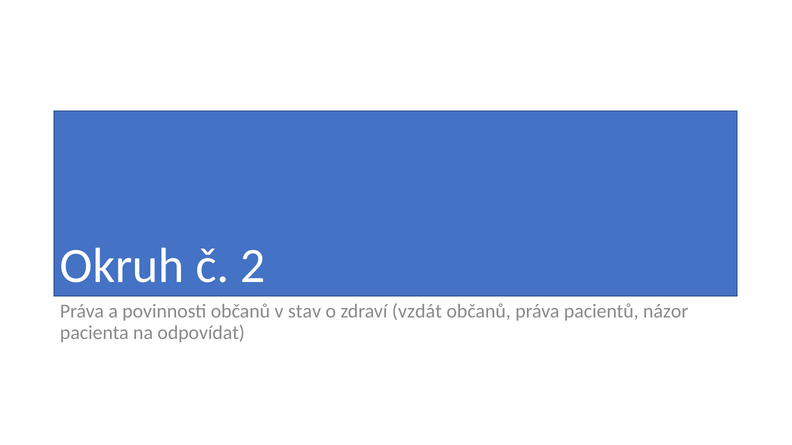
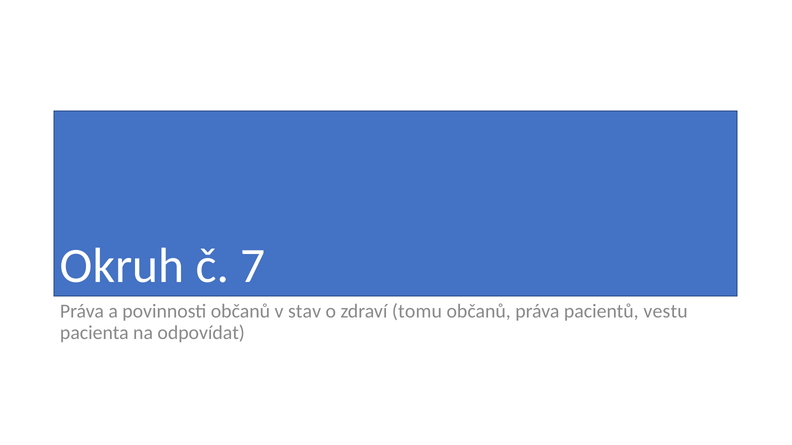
2: 2 -> 7 (253, 266)
vzdát: vzdát -> tomu (417, 312)
názor: názor -> vestu (666, 312)
